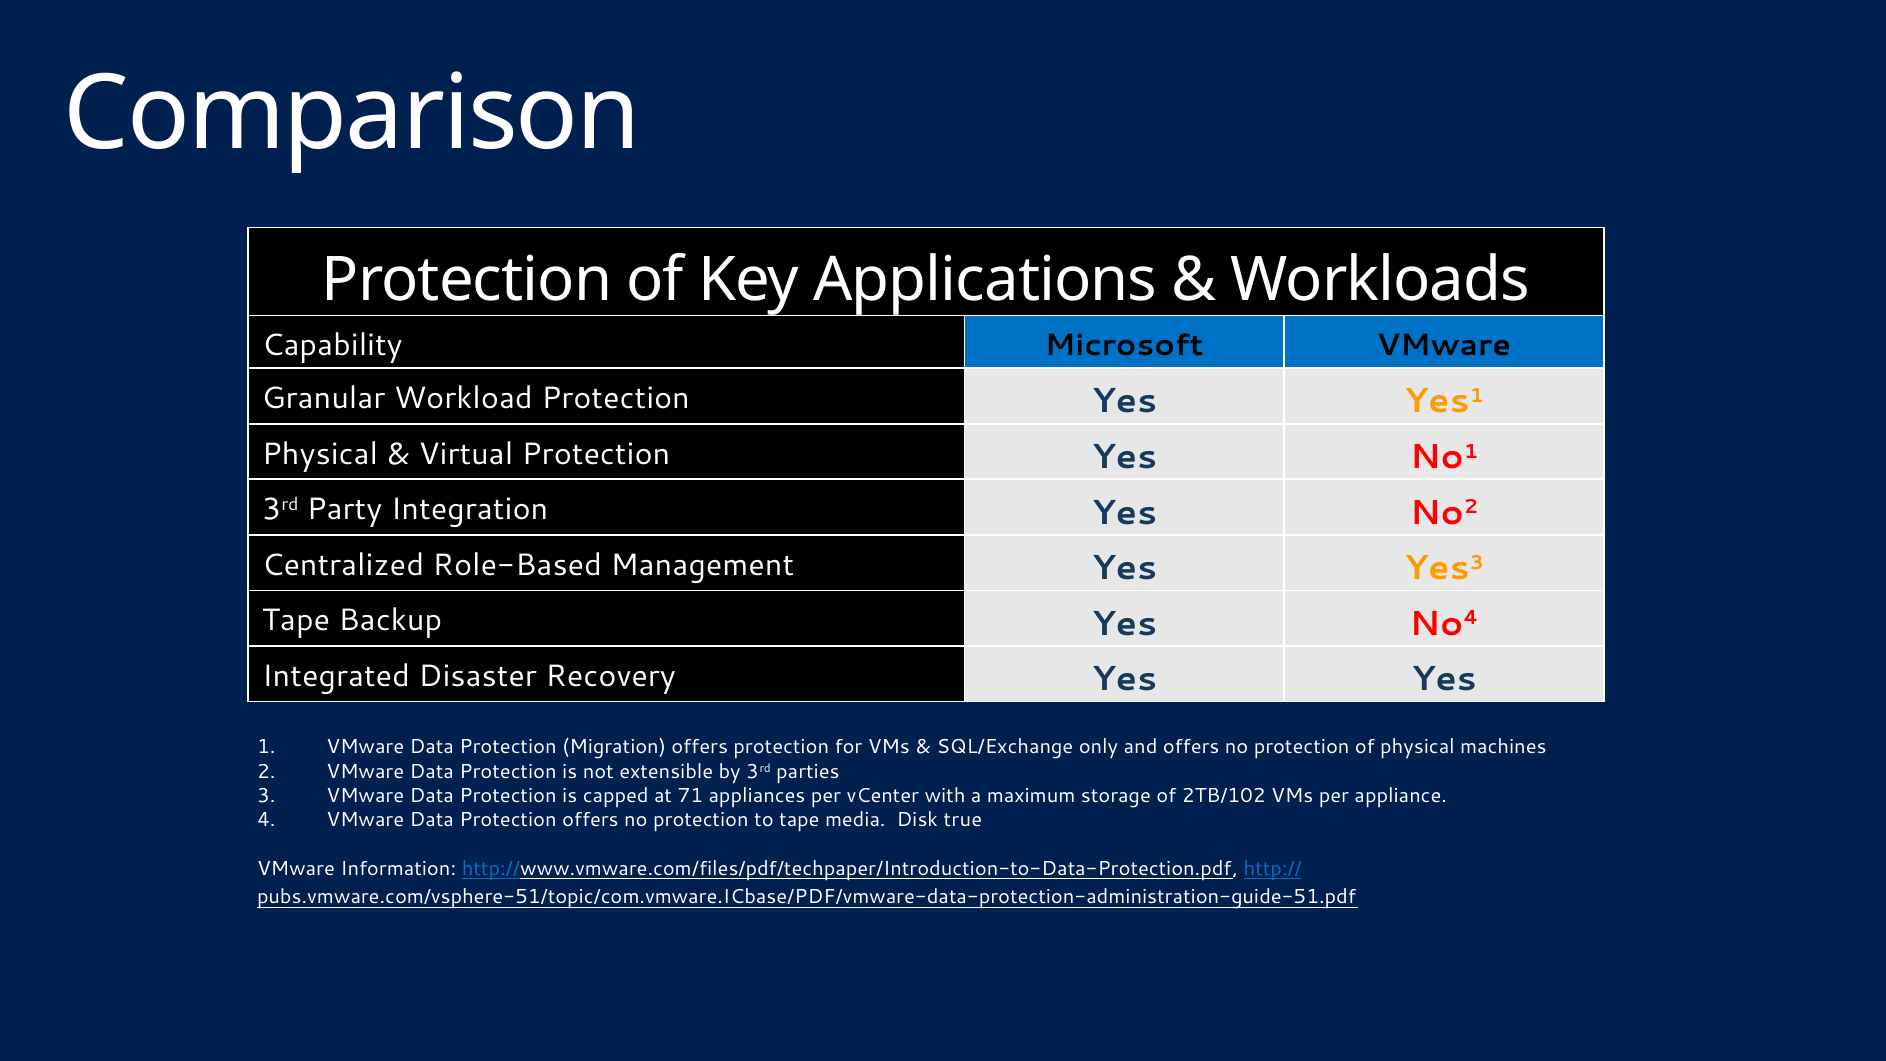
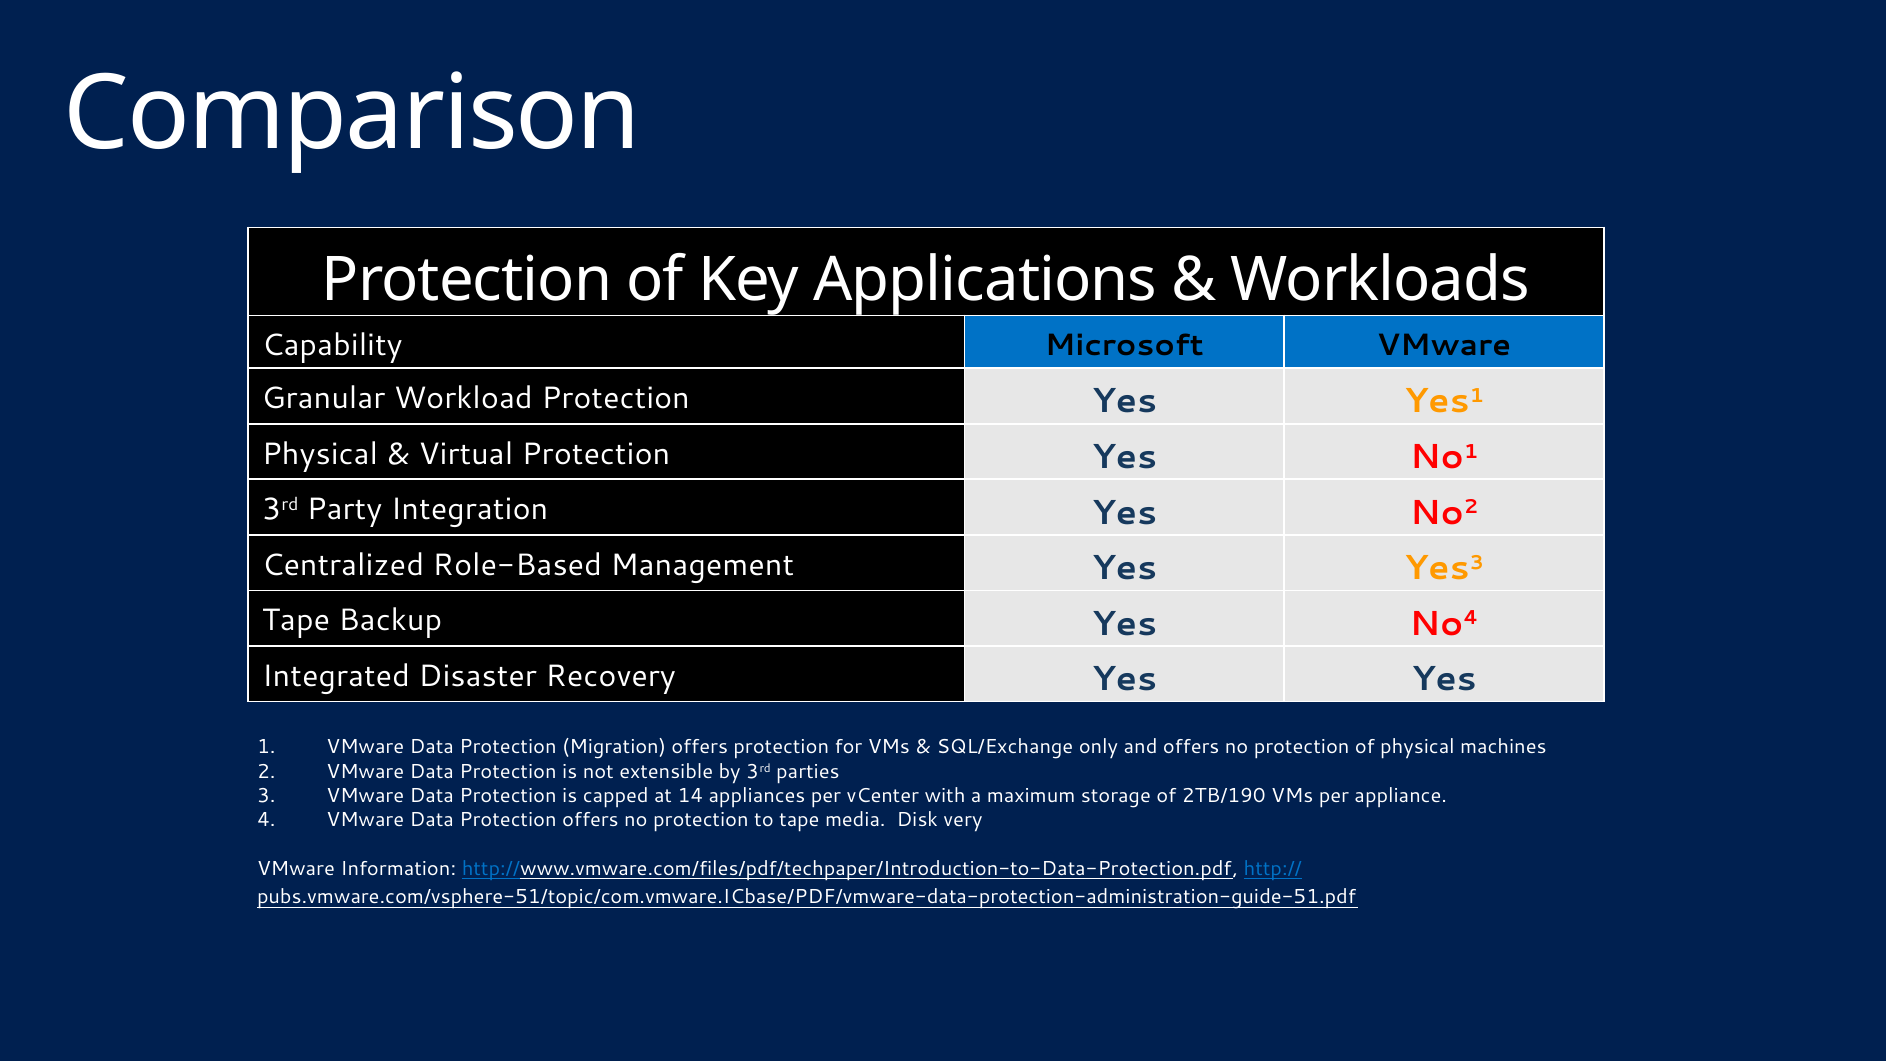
71: 71 -> 14 (690, 796)
2TB/102: 2TB/102 -> 2TB/190 (1224, 796)
true: true -> very (963, 820)
